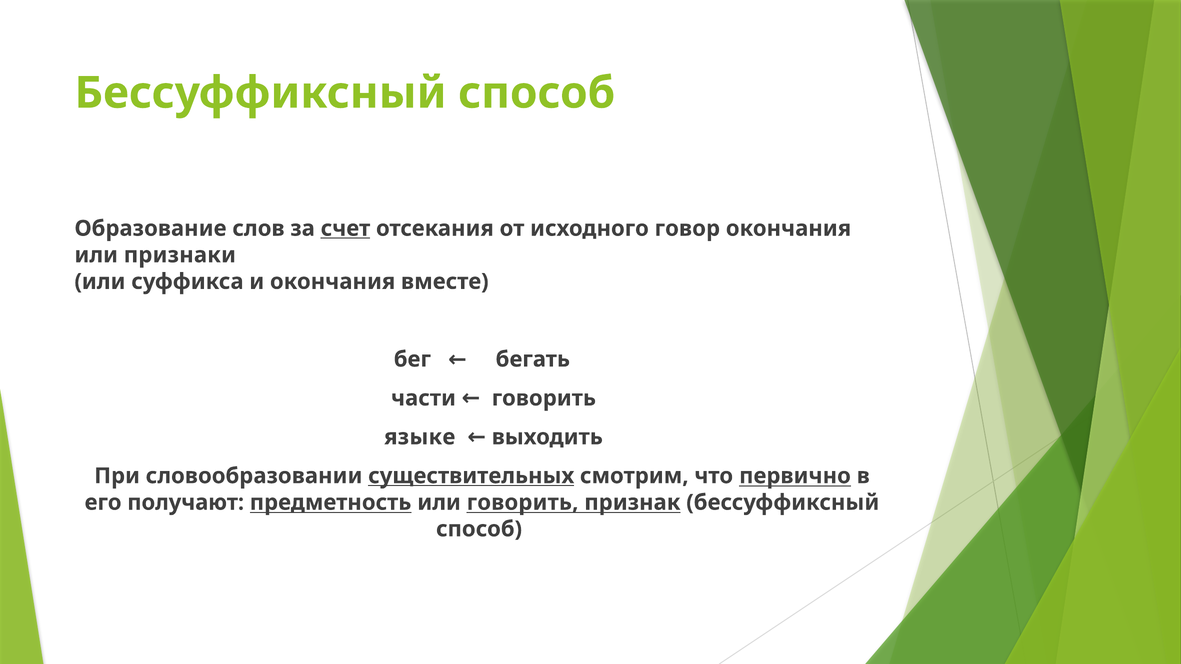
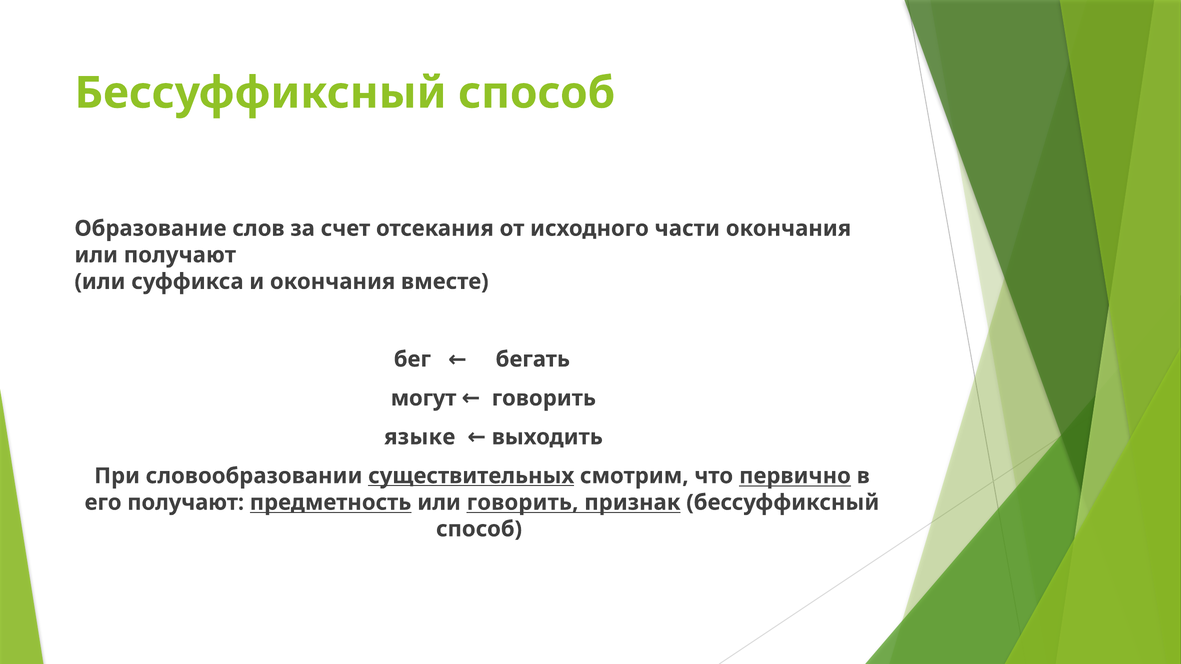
счет underline: present -> none (345, 229)
говор: говор -> части (687, 229)
или признаки: признаки -> получают (180, 255)
части: части -> могут (424, 398)
